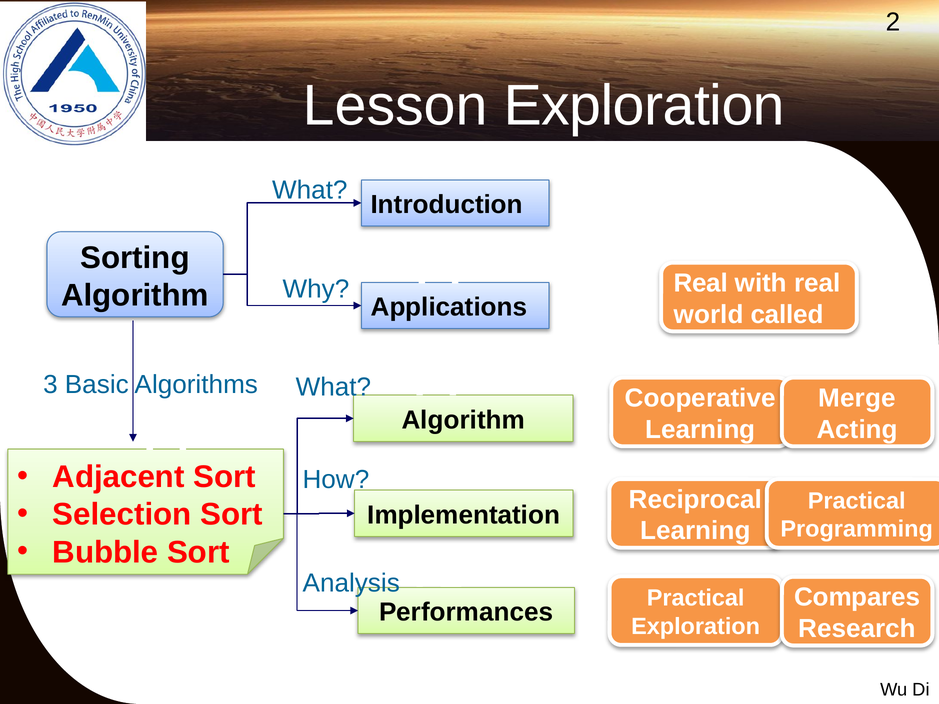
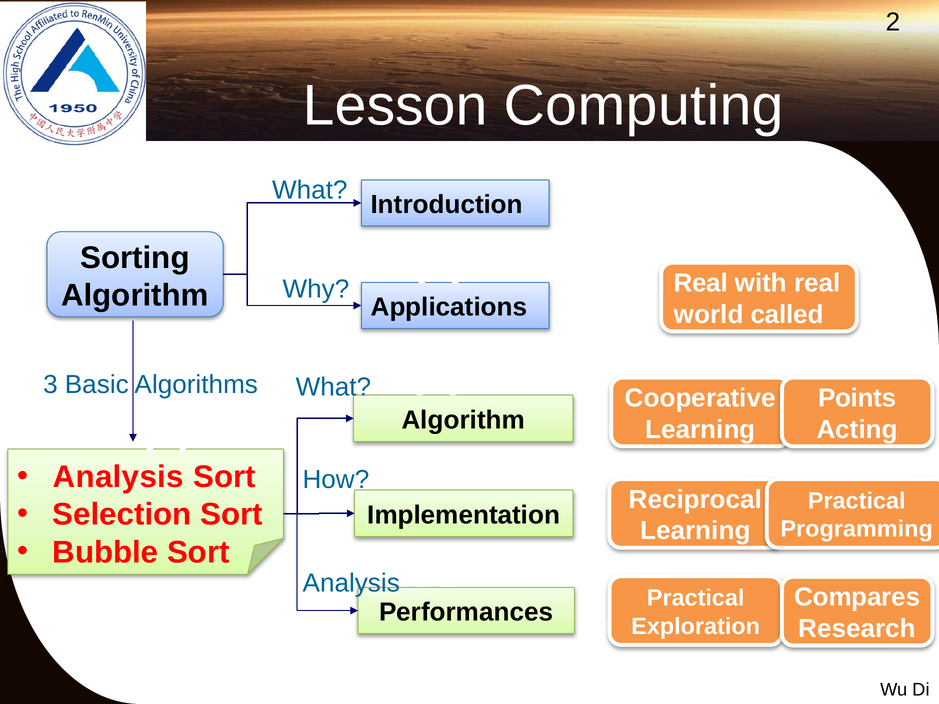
Lesson Exploration: Exploration -> Computing (644, 106)
Merge: Merge -> Points (857, 398)
Adjacent: Adjacent -> Analysis (118, 477)
